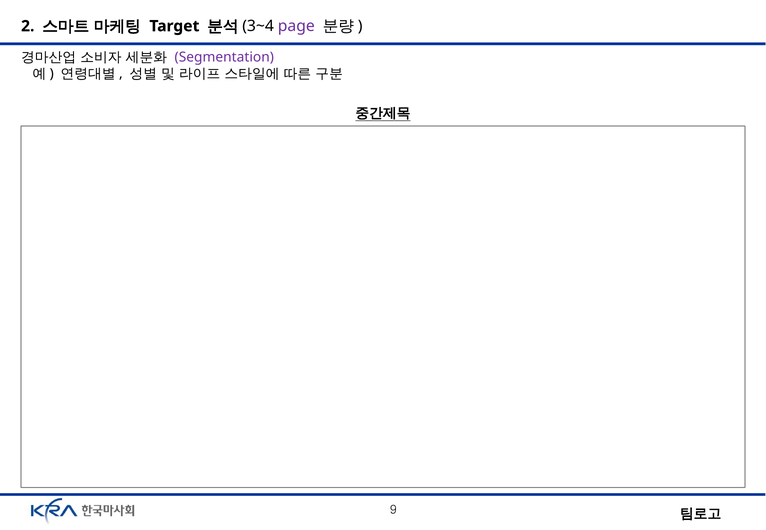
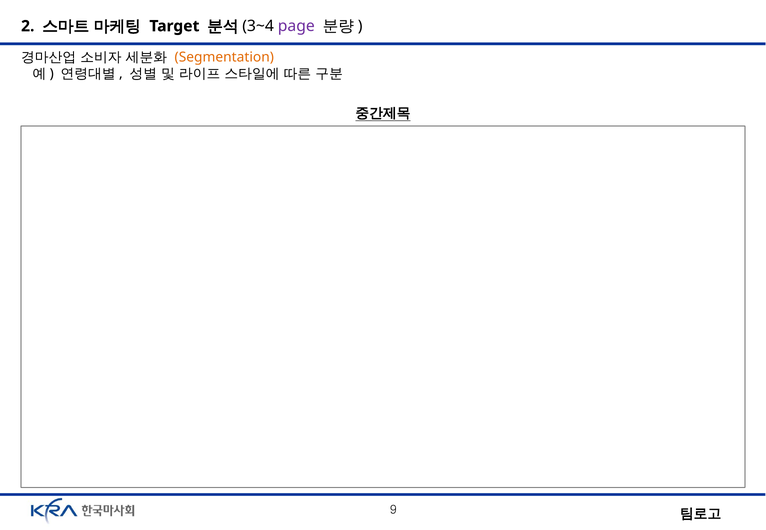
Segmentation colour: purple -> orange (224, 57)
